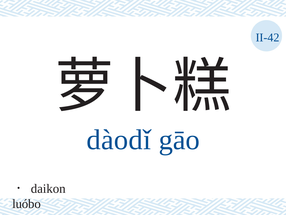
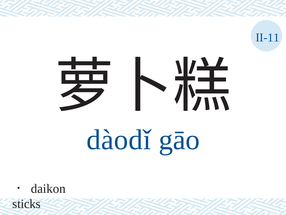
II-42: II-42 -> II-11 (268, 37)
luóbo: luóbo -> sticks (27, 203)
